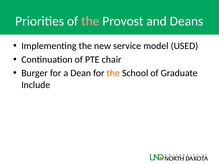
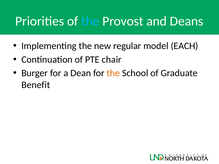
the colour: pink -> light blue (90, 21)
service: service -> regular (127, 46)
USED: USED -> EACH (184, 46)
Include: Include -> Benefit (36, 85)
